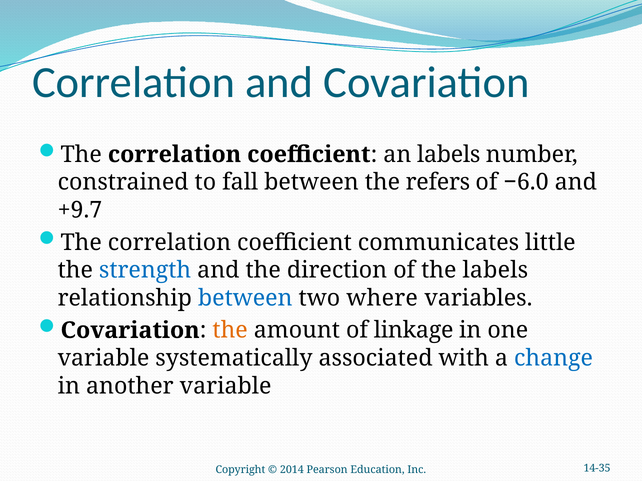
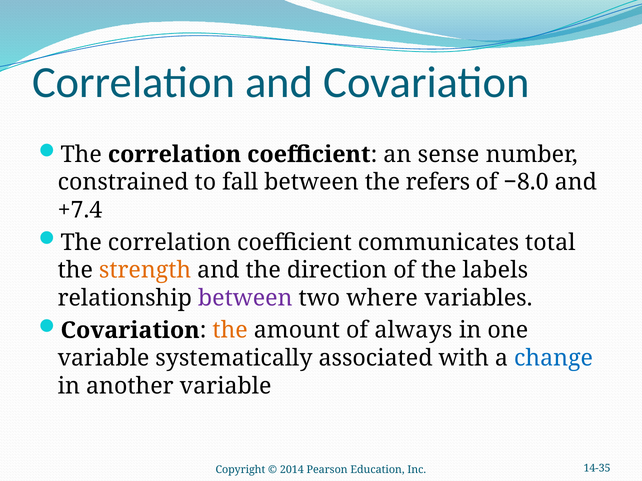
an labels: labels -> sense (449, 155)
−6.0: −6.0 -> −8.0 (526, 182)
+9.7: +9.7 -> +7.4 (80, 210)
little: little -> total (550, 243)
strength colour: blue -> orange (145, 270)
between colour: blue -> purple (245, 298)
linkage: linkage -> always (413, 331)
